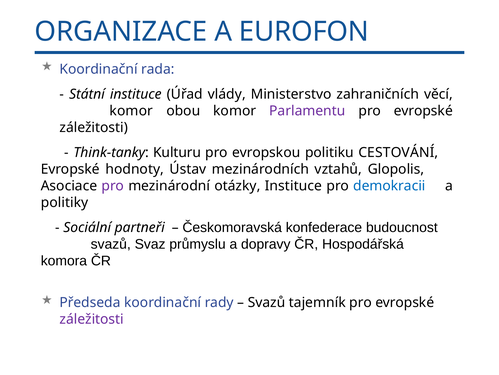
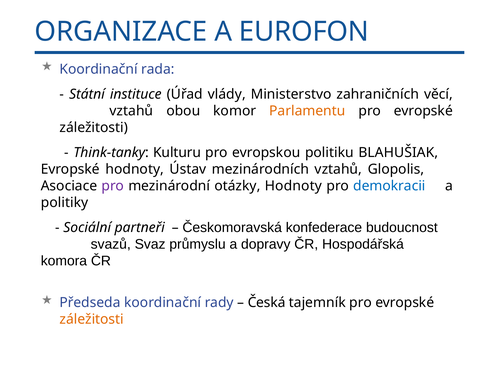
komor: komor -> vztahů (131, 111)
Parlamentu colour: purple -> orange (307, 111)
CESTOVÁNÍ: CESTOVÁNÍ -> BLAHUŠIAK (398, 152)
otázky Instituce: Instituce -> Hodnoty (293, 186)
Svazů: Svazů -> Česká (267, 302)
záležitosti colour: purple -> orange (92, 319)
